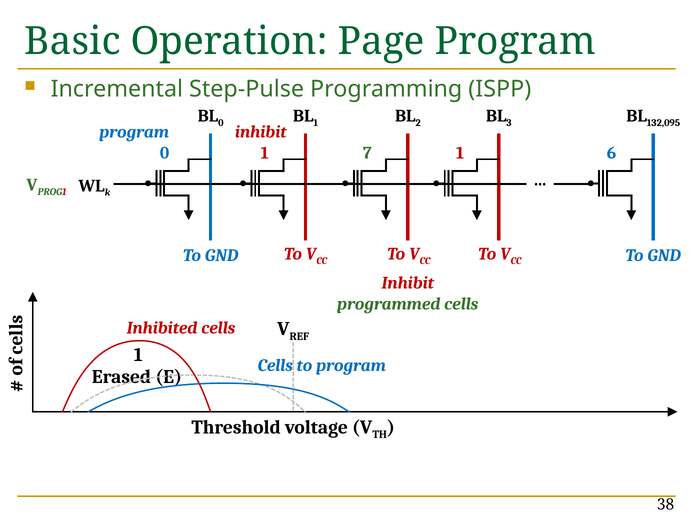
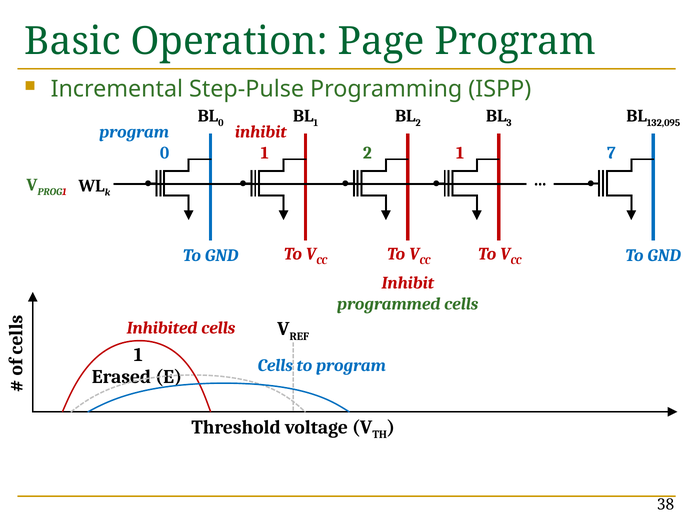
1 7: 7 -> 2 (367, 153)
6: 6 -> 7 (611, 153)
